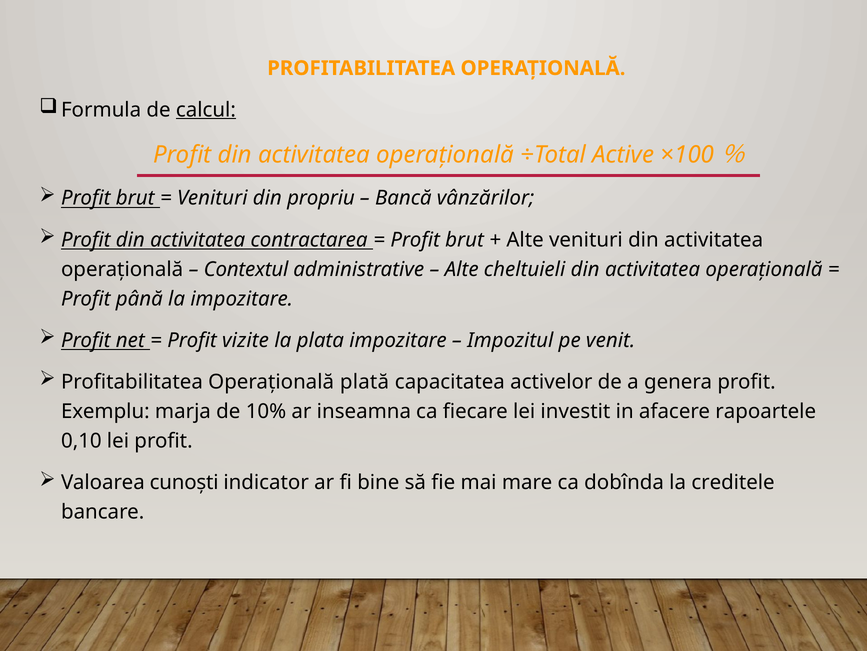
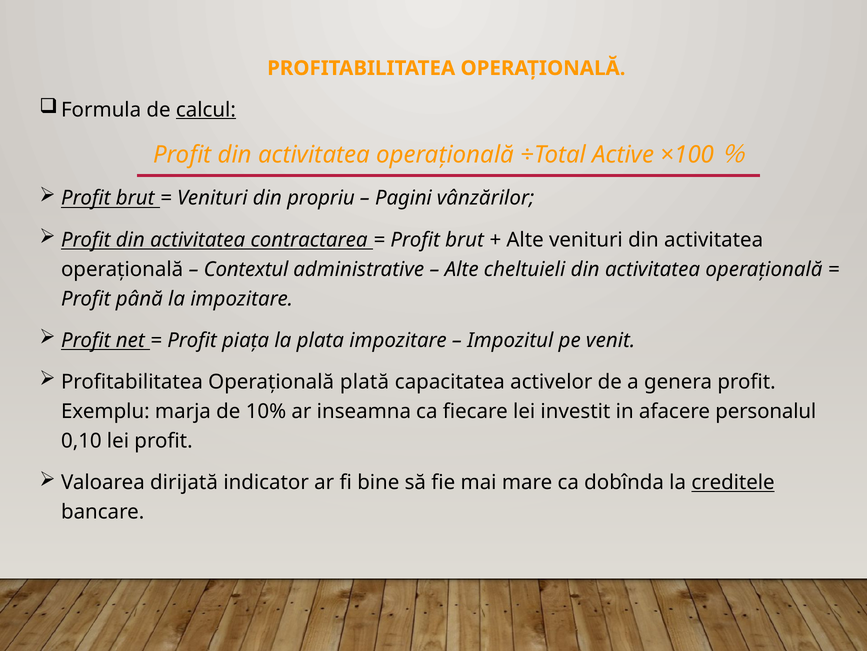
Bancă: Bancă -> Pagini (403, 198)
vizite: vizite -> piața (246, 340)
rapoartele: rapoartele -> personalul (766, 411)
cunoști: cunoști -> dirijată (184, 482)
creditele underline: none -> present (733, 482)
